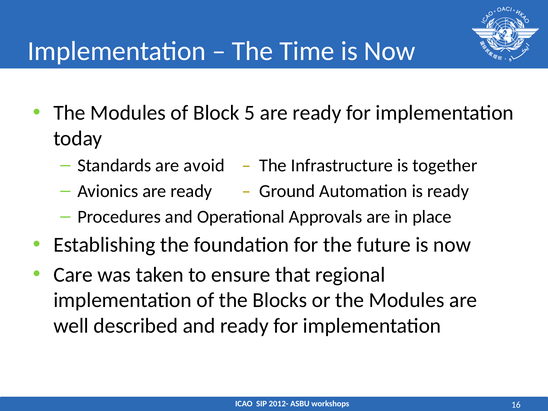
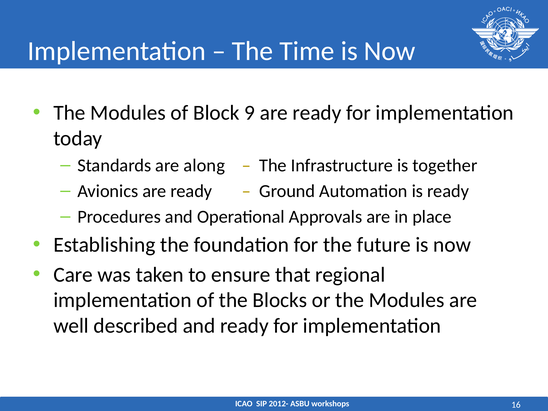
5: 5 -> 9 (250, 113)
avoid: avoid -> along (204, 166)
